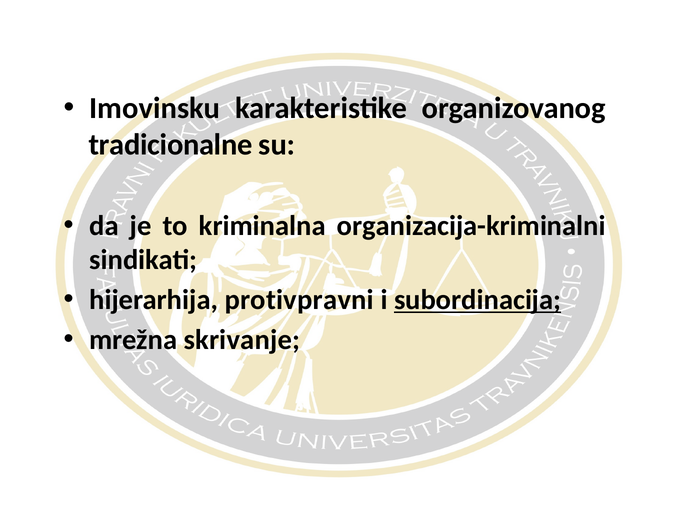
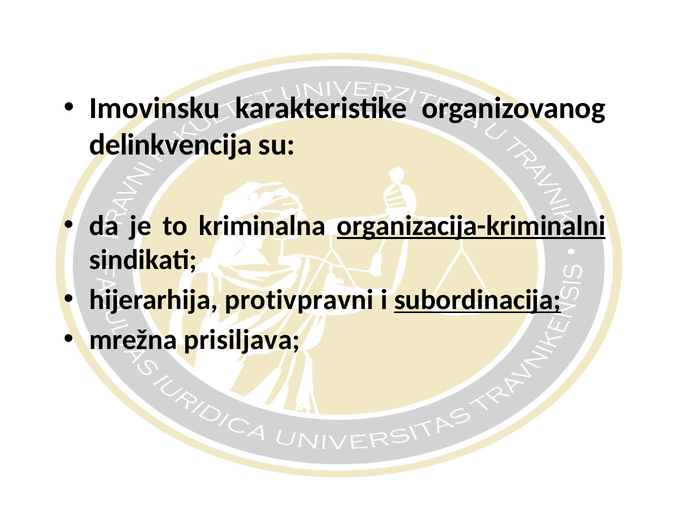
tradicionalne: tradicionalne -> delinkvencija (171, 145)
organizacija-kriminalni underline: none -> present (471, 226)
skrivanje: skrivanje -> prisiljava (242, 340)
